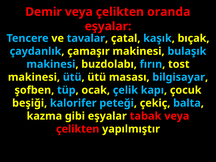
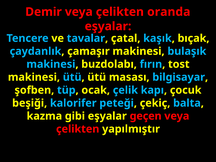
tabak: tabak -> geçen (146, 116)
